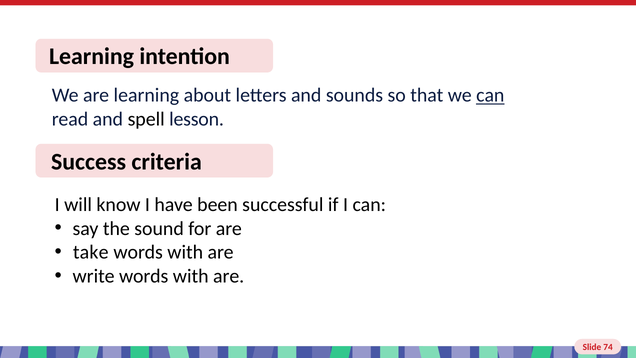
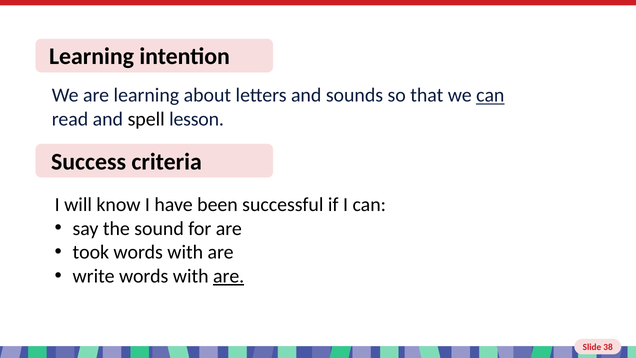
take: take -> took (91, 252)
are underline: none -> present (229, 276)
74: 74 -> 38 (608, 347)
